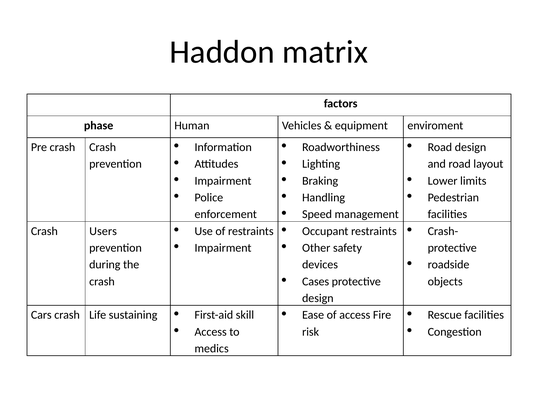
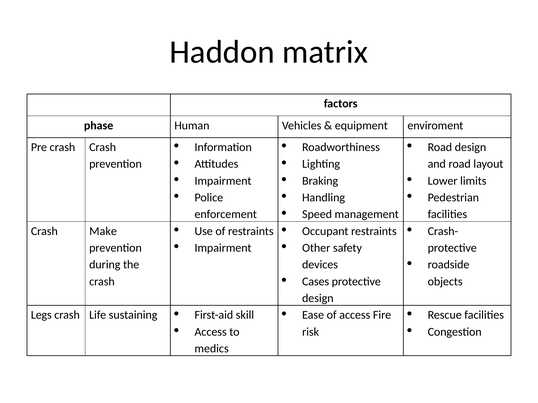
Users: Users -> Make (103, 231)
Cars: Cars -> Legs (41, 315)
